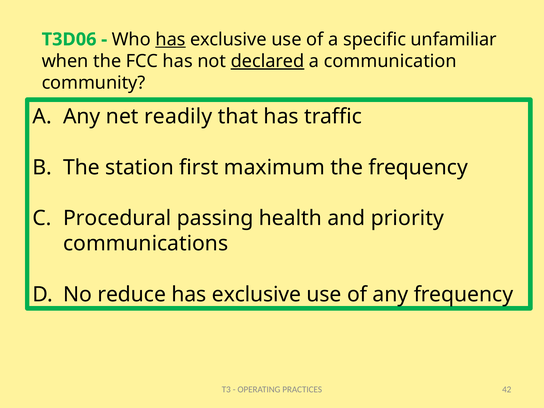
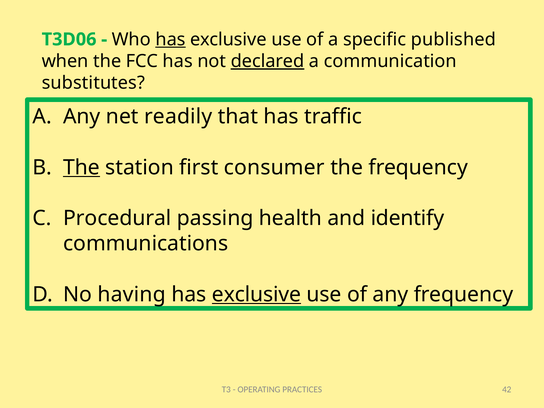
unfamiliar: unfamiliar -> published (453, 39)
community: community -> substitutes (93, 83)
The underline: none -> present (82, 167)
maximum: maximum -> consumer (274, 167)
priority: priority -> identify (407, 218)
reduce: reduce -> having (132, 294)
exclusive underline: none -> present (257, 294)
